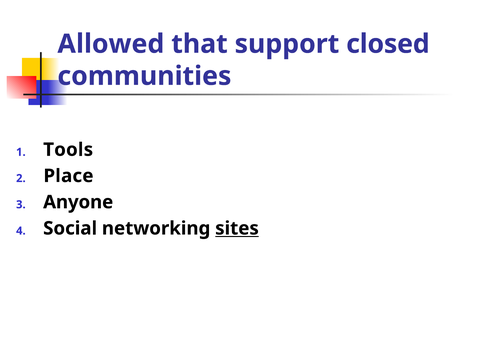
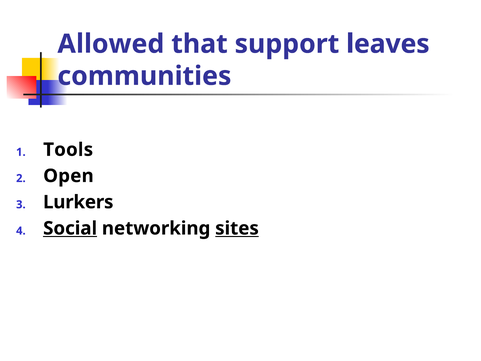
closed: closed -> leaves (388, 44)
Place: Place -> Open (68, 176)
Anyone: Anyone -> Lurkers (78, 202)
Social underline: none -> present (70, 228)
